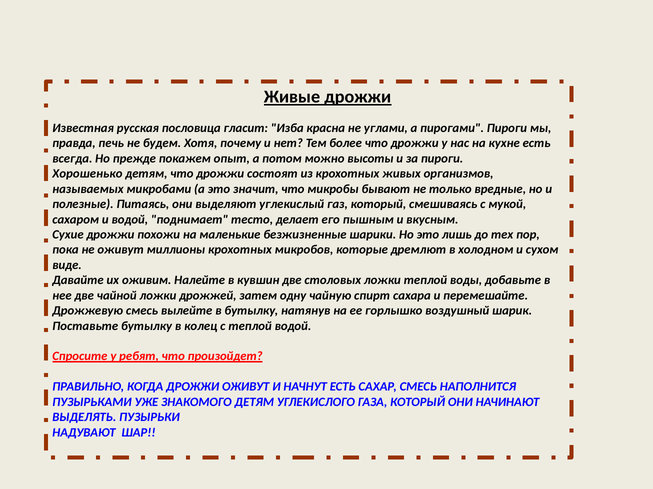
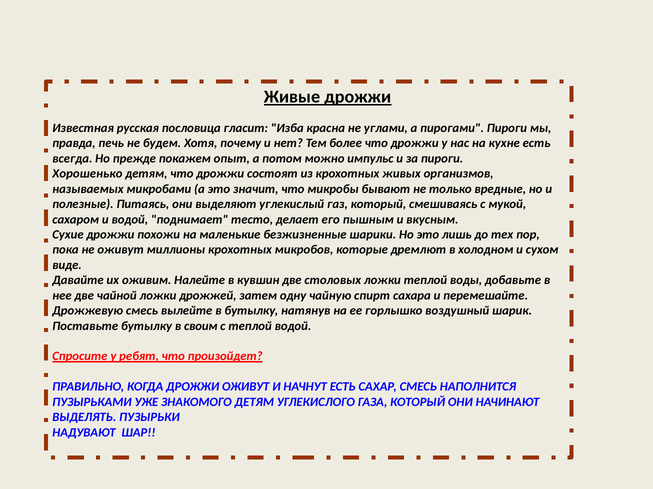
высоты: высоты -> импульс (370, 159)
колец: колец -> своим (201, 326)
